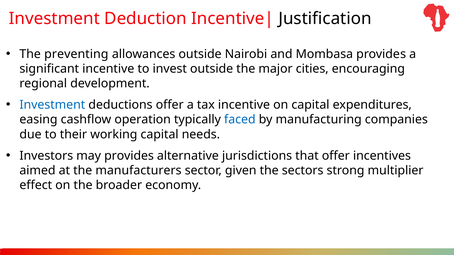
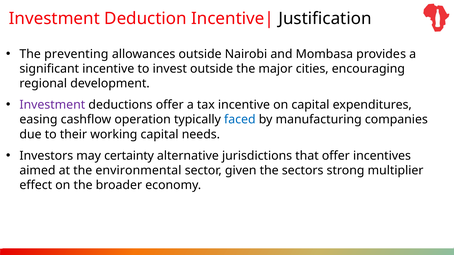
Investment colour: blue -> purple (52, 105)
may provides: provides -> certainty (129, 156)
manufacturers: manufacturers -> environmental (138, 171)
